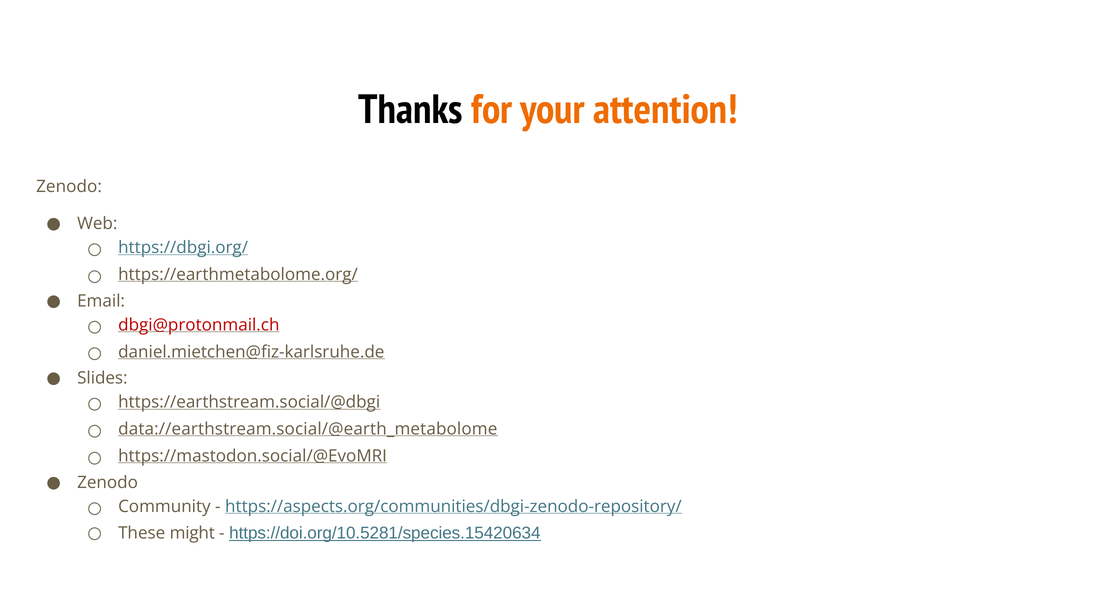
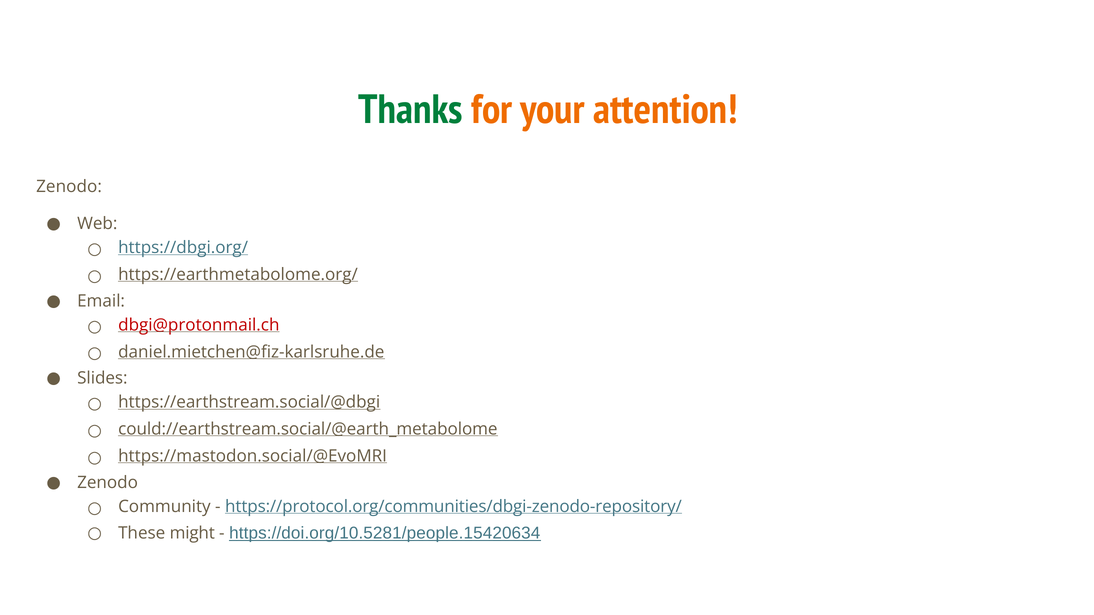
Thanks colour: black -> green (411, 110)
data://earthstream.social/@earth_metabolome: data://earthstream.social/@earth_metabolome -> could://earthstream.social/@earth_metabolome (308, 429)
https://aspects.org/communities/dbgi-zenodo-repository/: https://aspects.org/communities/dbgi-zenodo-repository/ -> https://protocol.org/communities/dbgi-zenodo-repository/ (453, 507)
https://doi.org/10.5281/species.15420634: https://doi.org/10.5281/species.15420634 -> https://doi.org/10.5281/people.15420634 (385, 533)
